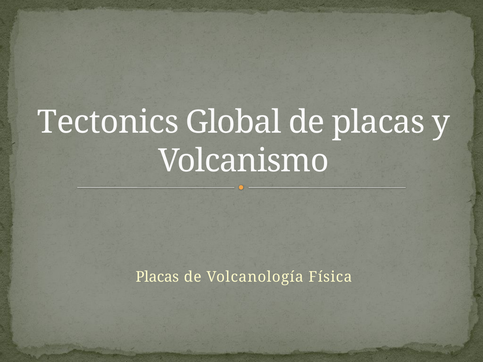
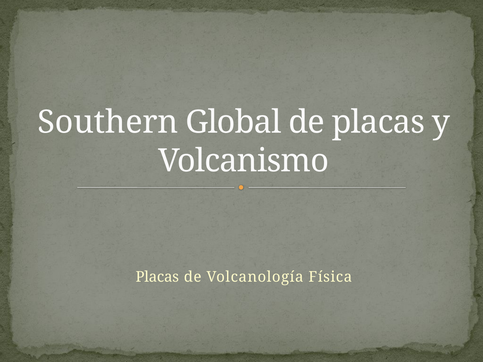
Tectonics: Tectonics -> Southern (108, 122)
